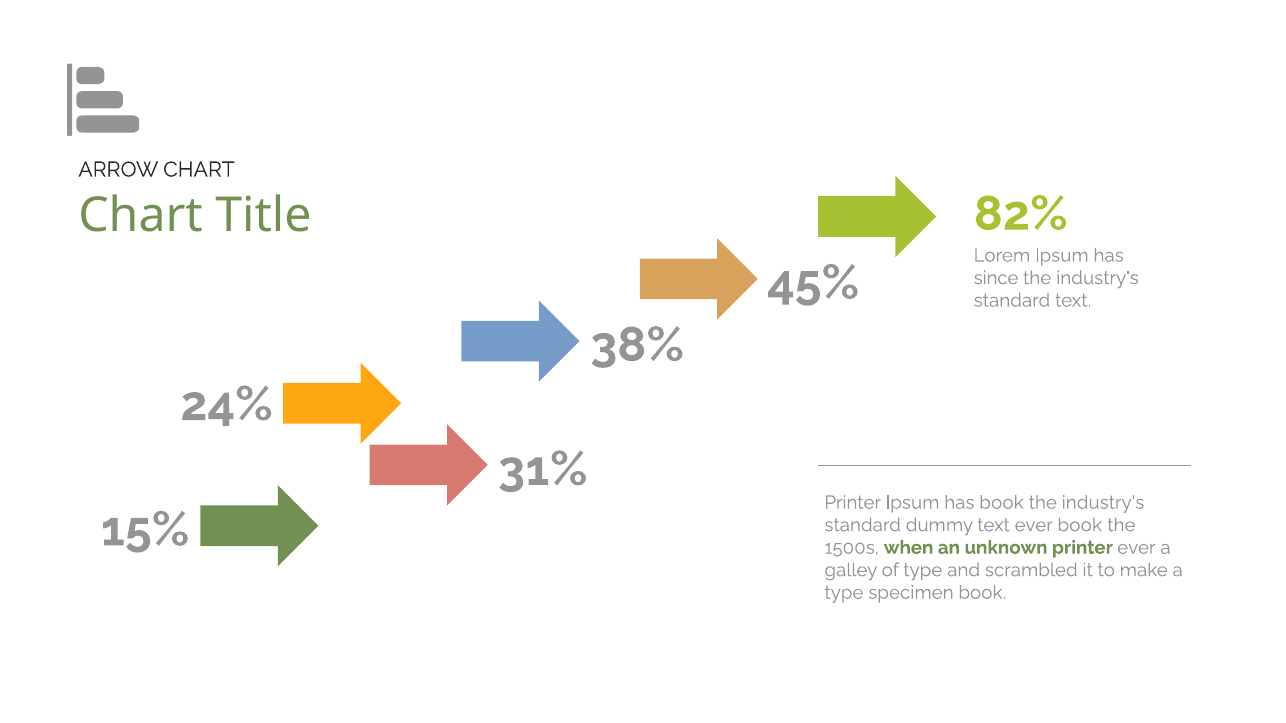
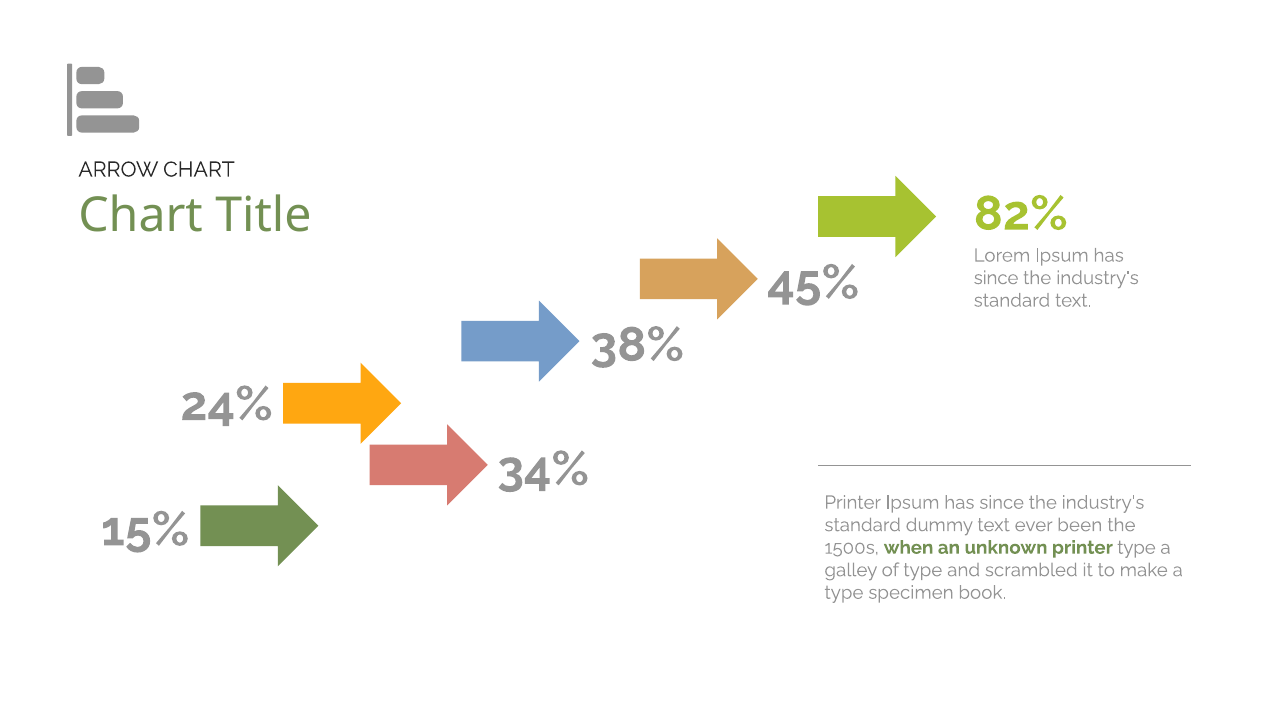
31%: 31% -> 34% (543, 469)
book: book -> since (1002, 503)
ever book: book -> been (1080, 525)
printer ever: ever -> type (1136, 548)
